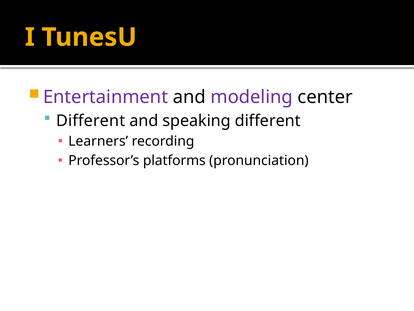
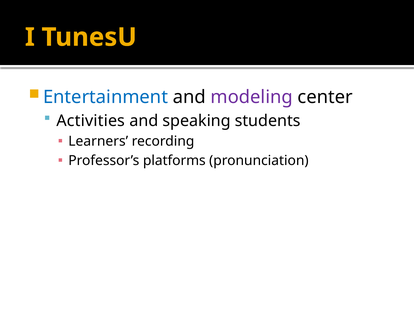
Entertainment colour: purple -> blue (106, 97)
Different: Different -> Activities (91, 121)
speaking different: different -> students (268, 121)
